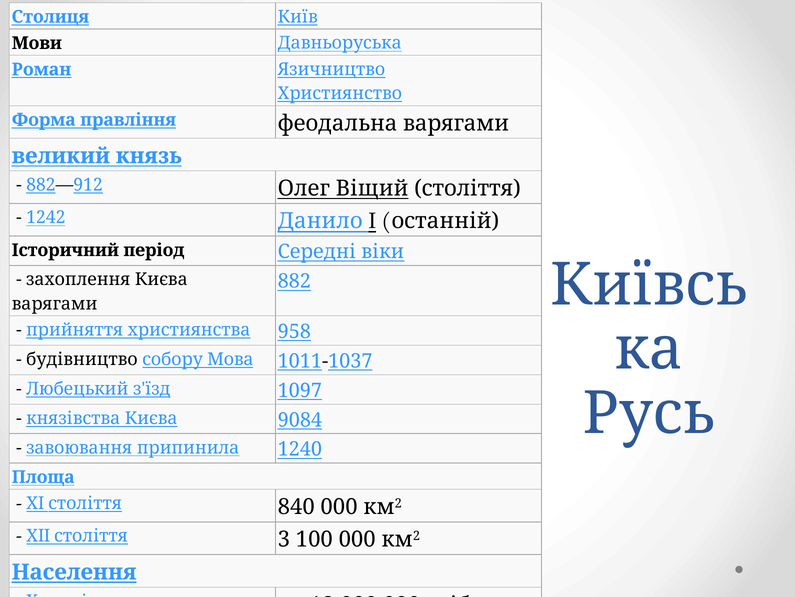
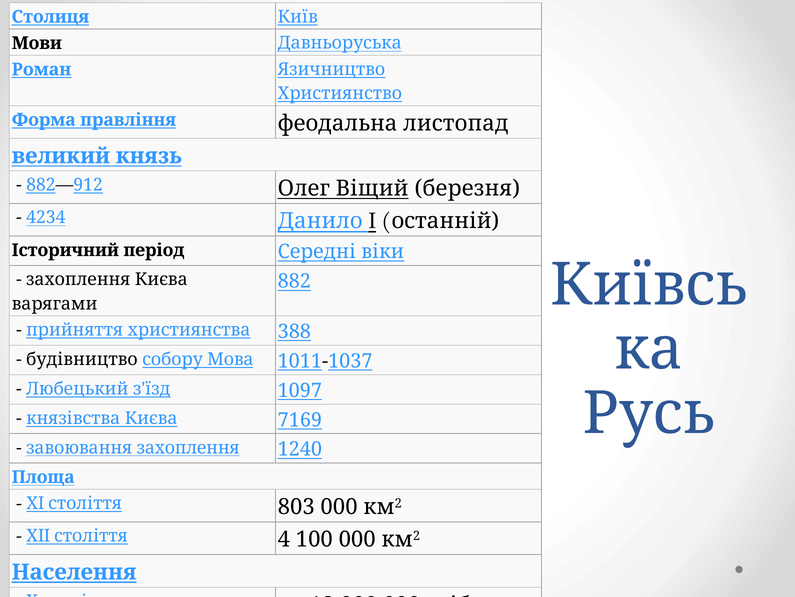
феодальна варягами: варягами -> листопад (456, 123)
Віщий століття: століття -> березня (467, 188)
1242: 1242 -> 4234 (46, 217)
958: 958 -> 388 (294, 331)
9084: 9084 -> 7169 (300, 419)
завоювання припинила: припинила -> захоплення (188, 447)
840: 840 -> 803 (296, 506)
XII століття 3: 3 -> 4 (284, 539)
